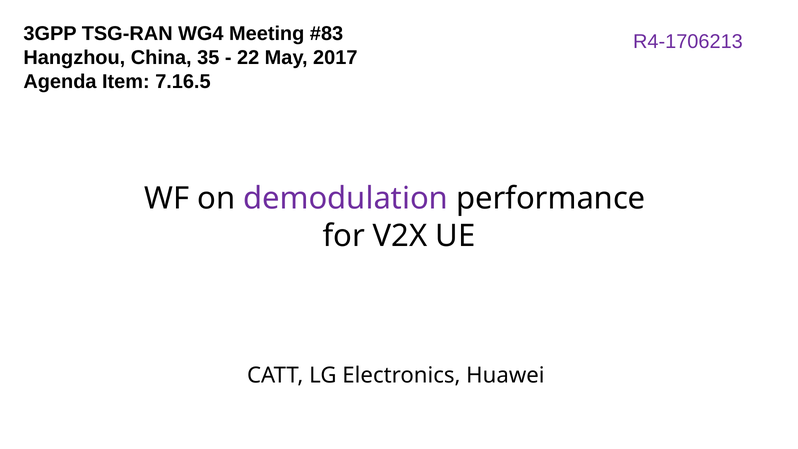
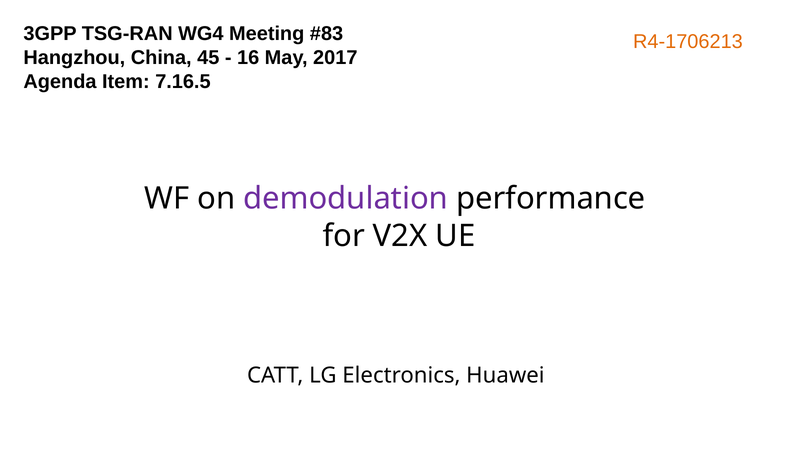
R4-1706213 colour: purple -> orange (688, 41)
35: 35 -> 45 (208, 58)
22: 22 -> 16 (248, 58)
